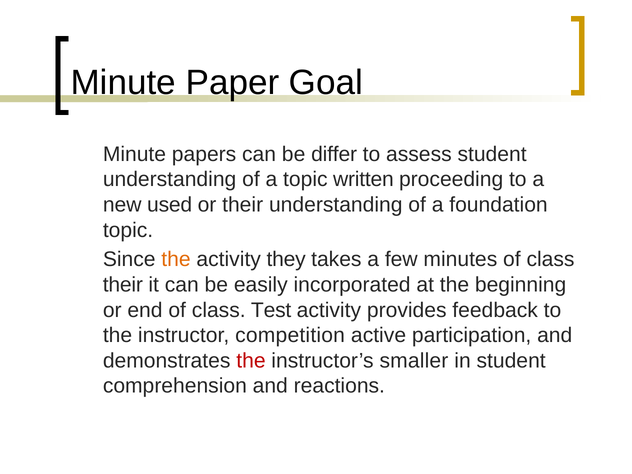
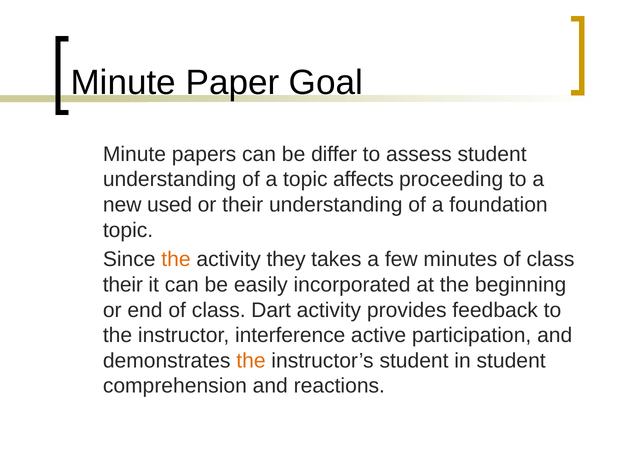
written: written -> affects (363, 179)
Test: Test -> Dart (271, 310)
competition: competition -> interference (290, 335)
the colour: red -> orange (251, 361)
instructor’s smaller: smaller -> student (414, 361)
